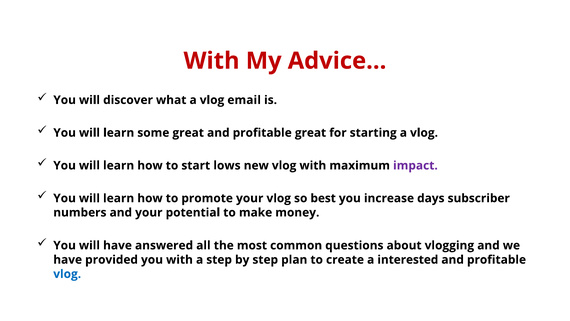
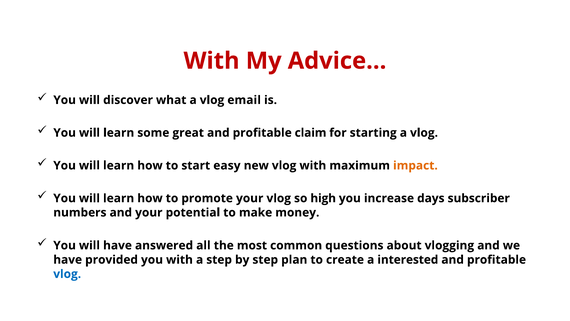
profitable great: great -> claim (311, 133)
lows: lows -> easy (227, 165)
impact colour: purple -> orange (415, 165)
best: best -> high (323, 198)
